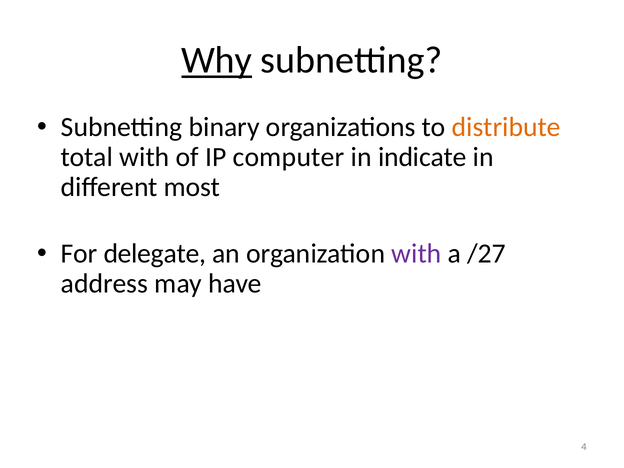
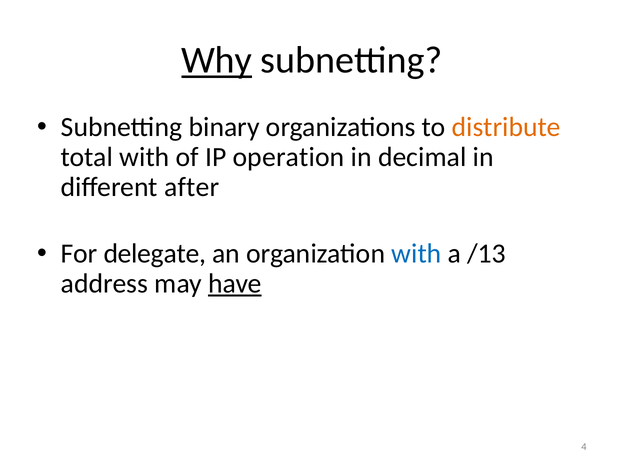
computer: computer -> operation (289, 157)
indicate: indicate -> decimal (422, 157)
most: most -> after (192, 187)
with colour: purple -> blue (416, 254)
/27: /27 -> /13 (487, 254)
have underline: none -> present (235, 284)
